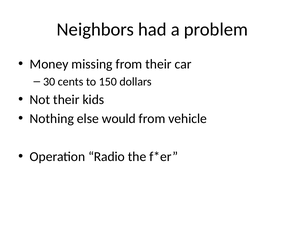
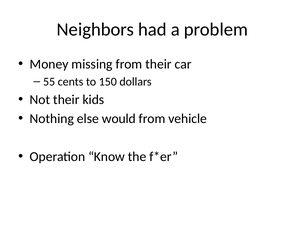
30: 30 -> 55 (49, 81)
Radio: Radio -> Know (107, 157)
